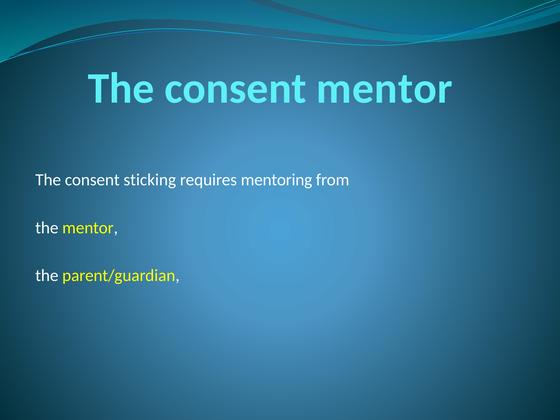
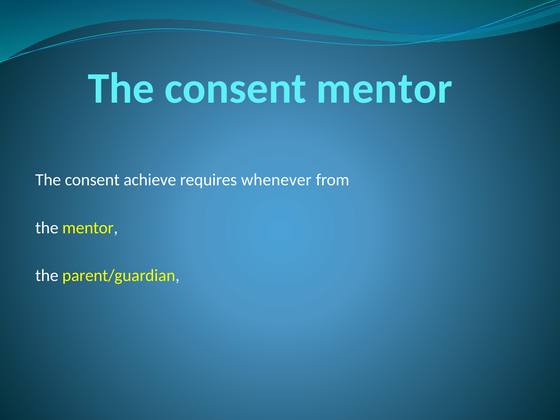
sticking: sticking -> achieve (150, 180)
mentoring: mentoring -> whenever (276, 180)
